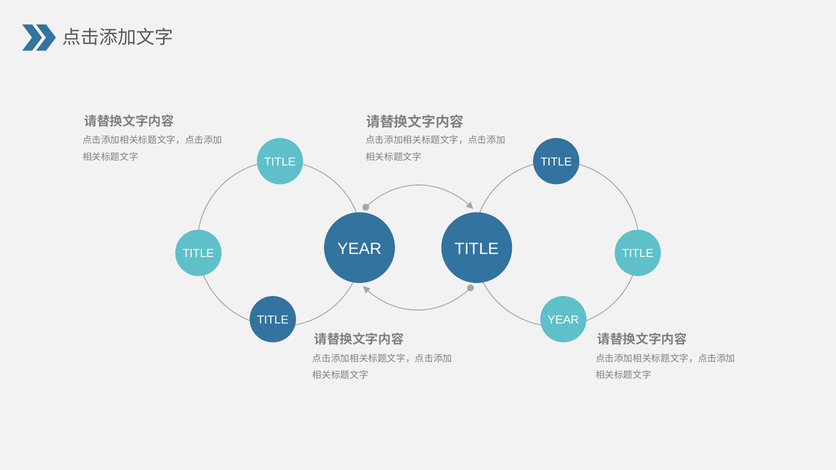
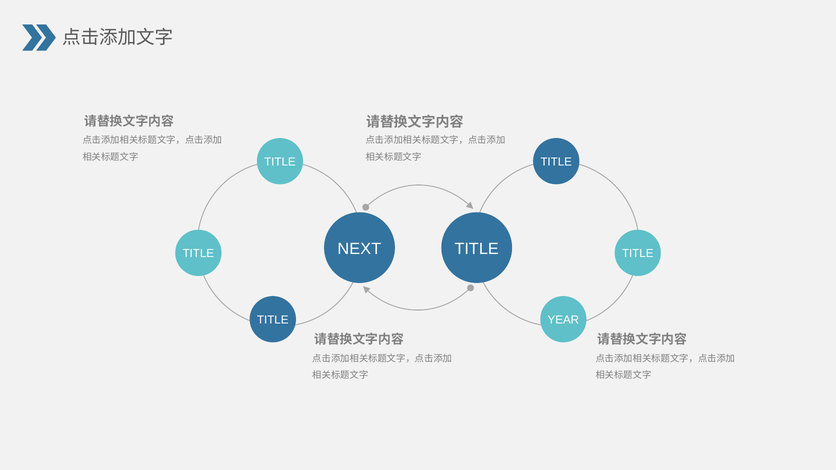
YEAR: YEAR -> NEXT (359, 249)
